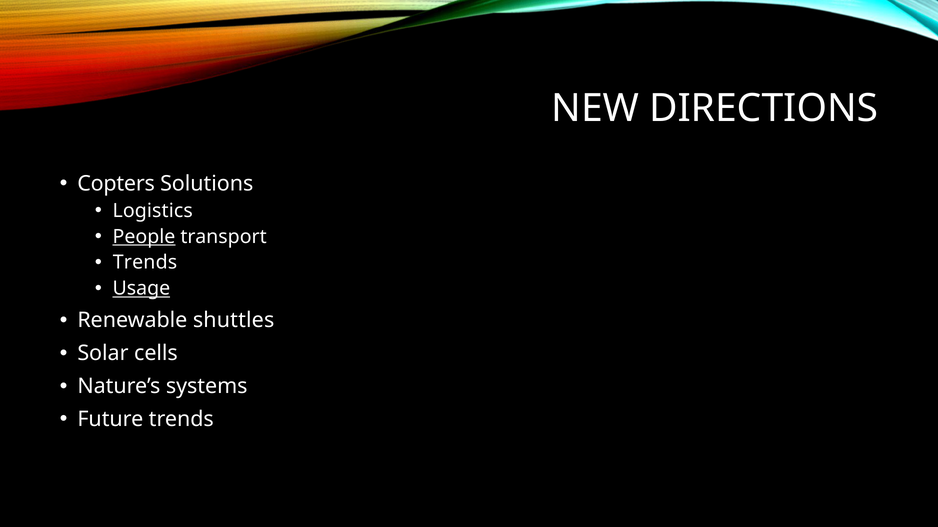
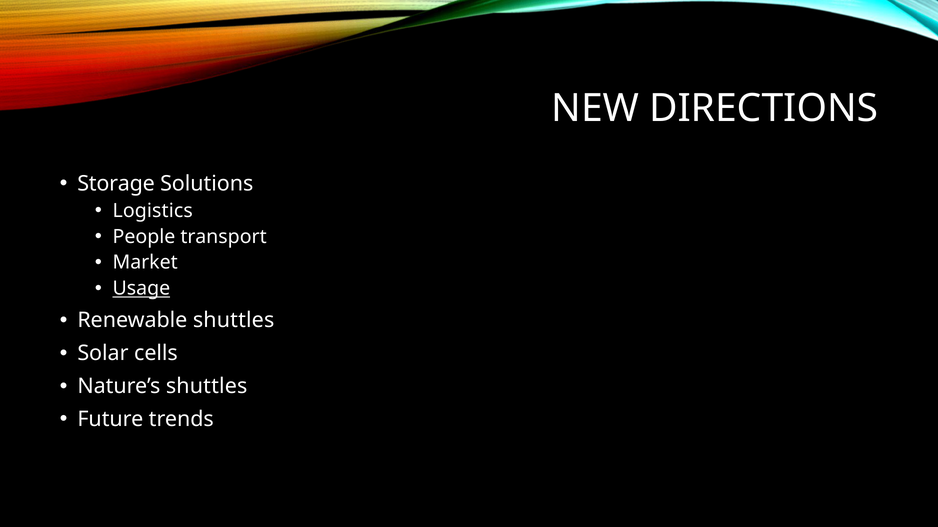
Copters: Copters -> Storage (116, 184)
People underline: present -> none (144, 237)
Trends: Trends -> Market (145, 263)
Nature’s systems: systems -> shuttles (207, 387)
